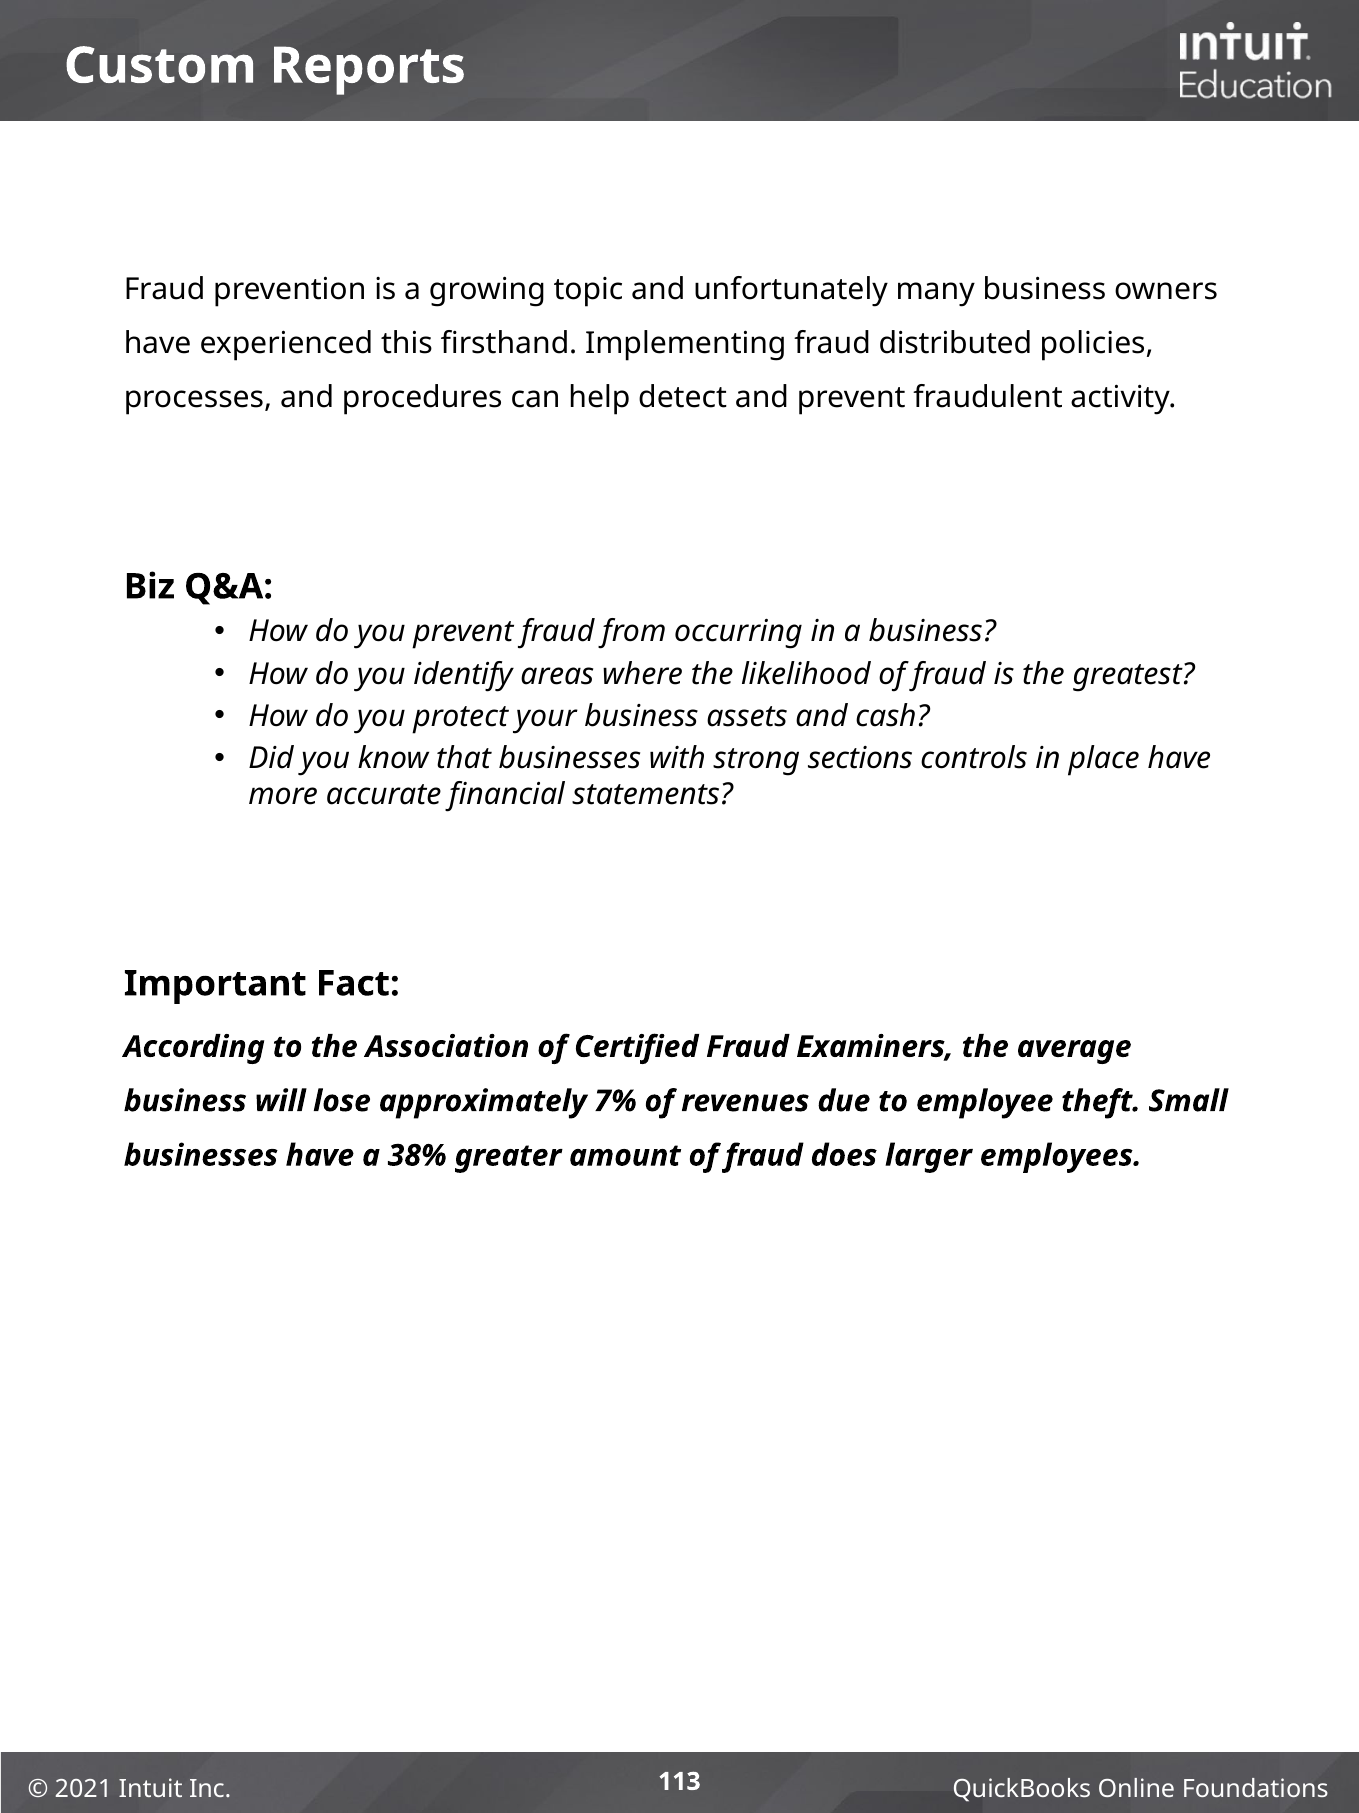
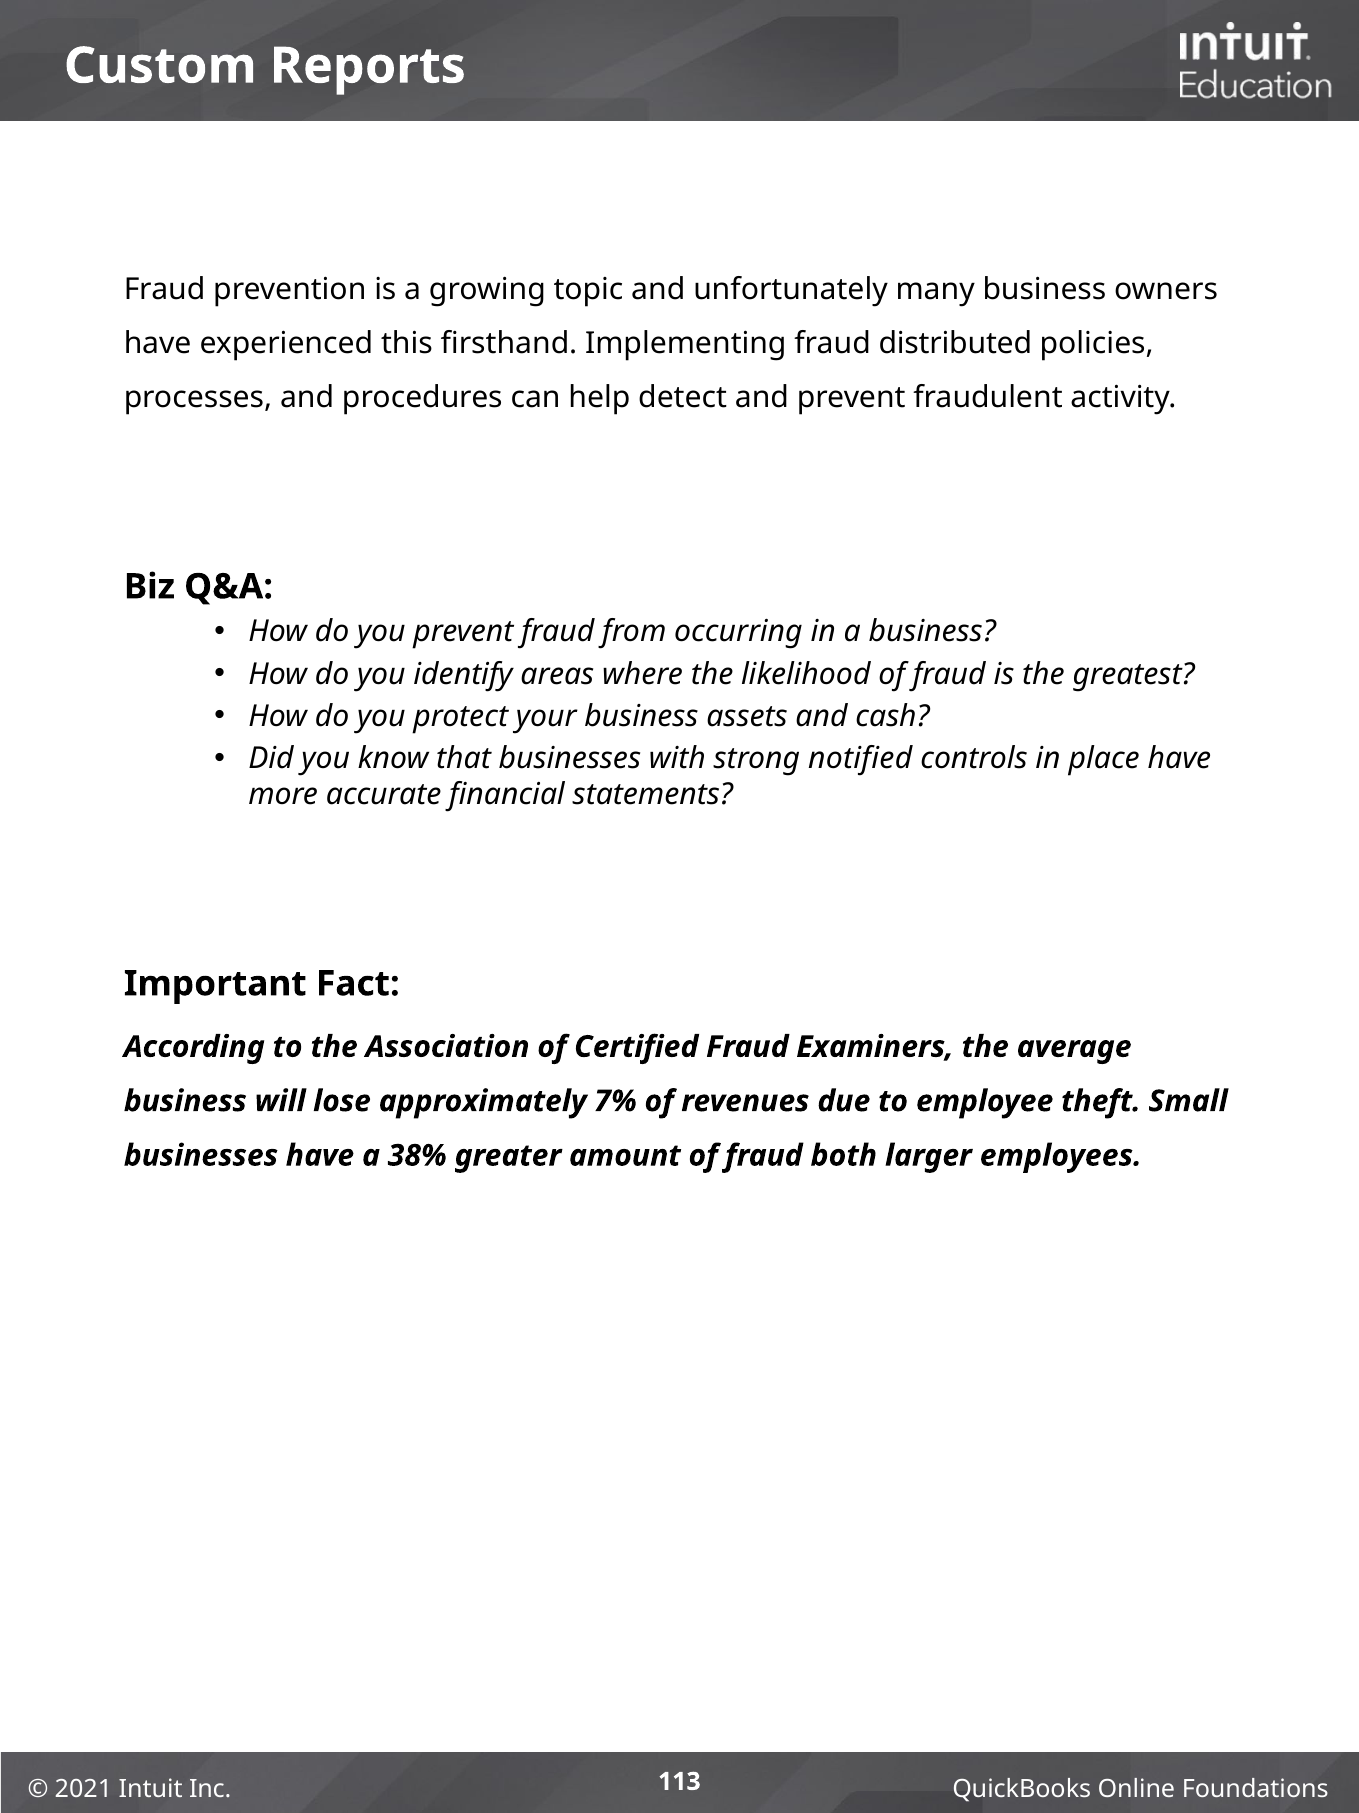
sections: sections -> notified (860, 758)
does: does -> both (844, 1155)
